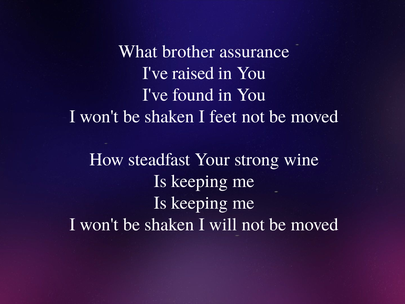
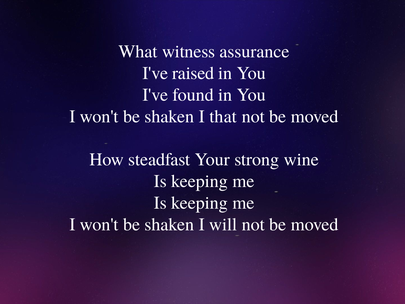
brother: brother -> witness (189, 52)
feet: feet -> that (223, 116)
